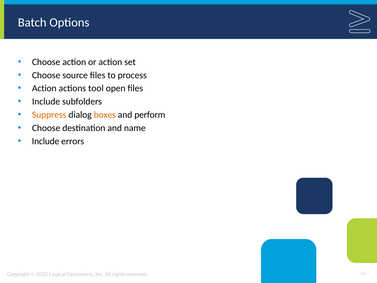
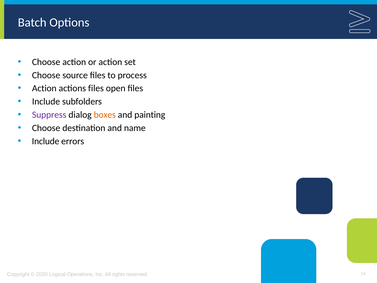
actions tool: tool -> files (96, 88)
Suppress colour: orange -> purple (49, 115)
perform: perform -> painting (150, 115)
